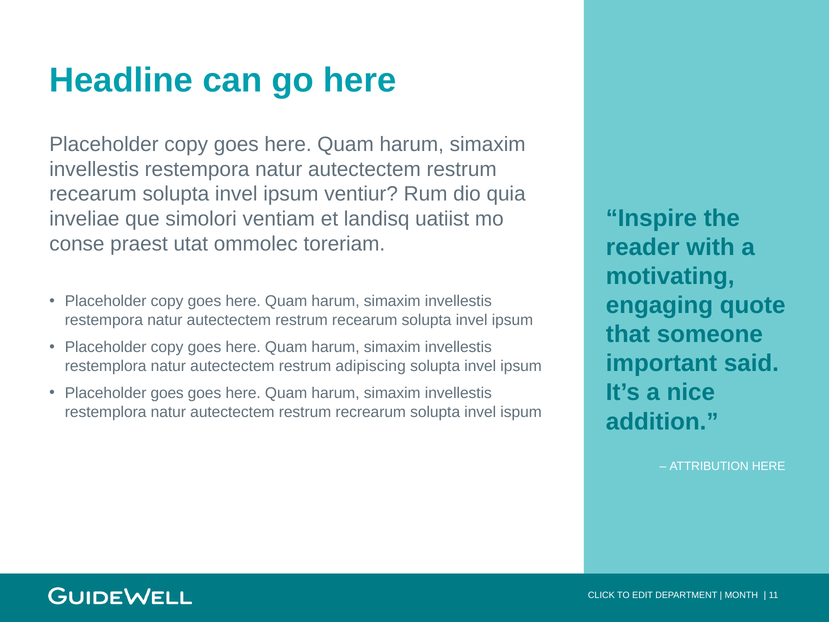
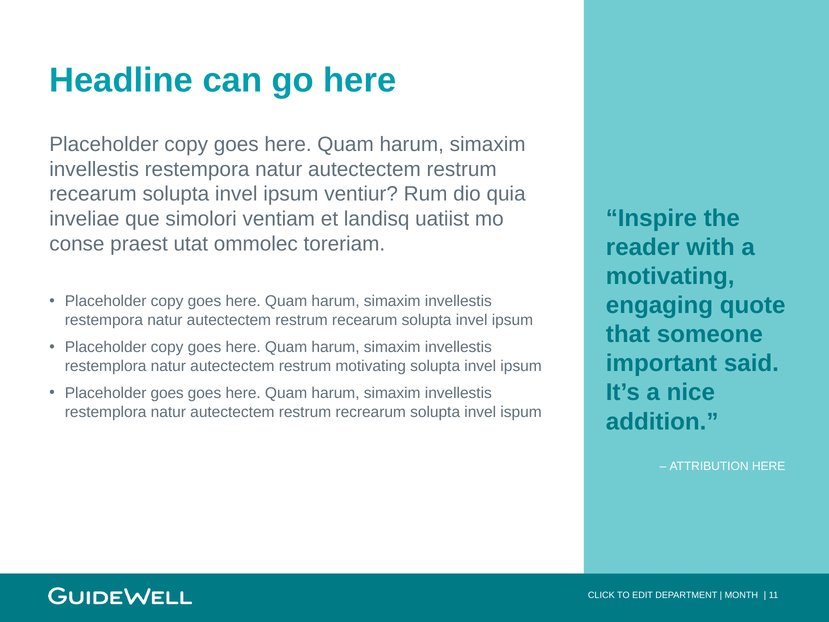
restrum adipiscing: adipiscing -> motivating (371, 366)
